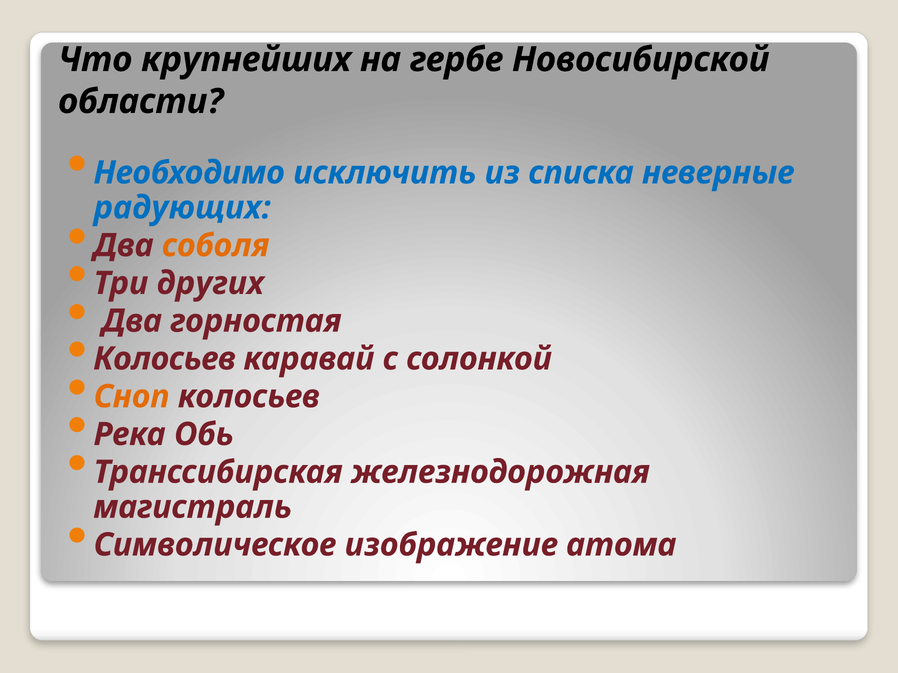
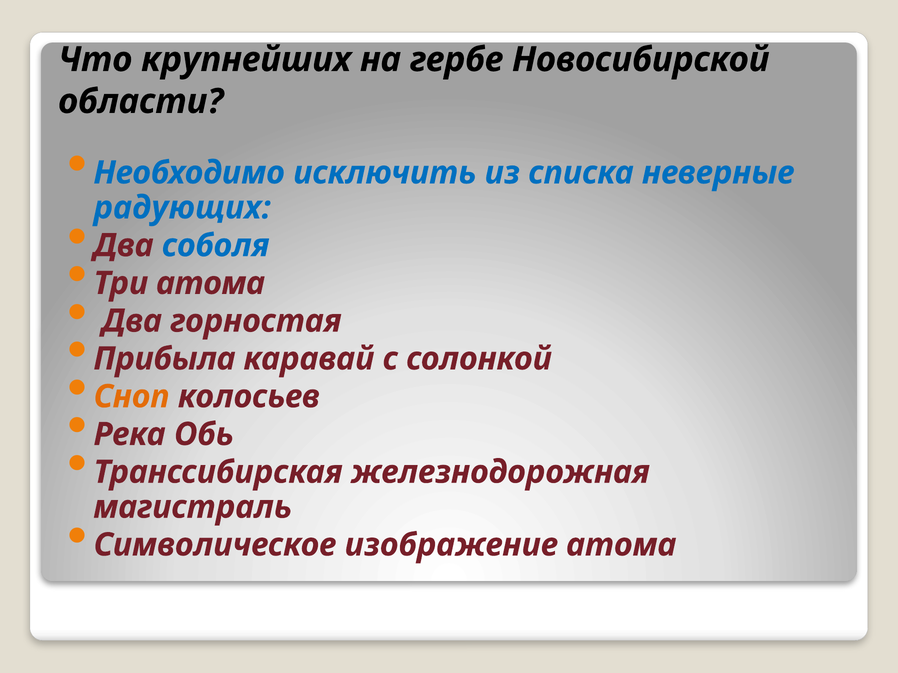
соболя colour: orange -> blue (216, 246)
Три других: других -> атома (211, 283)
Колосьев: Колосьев -> Прибыла (165, 359)
